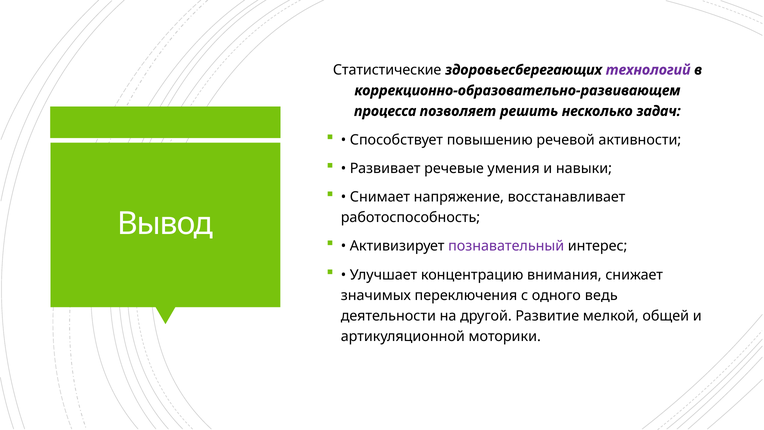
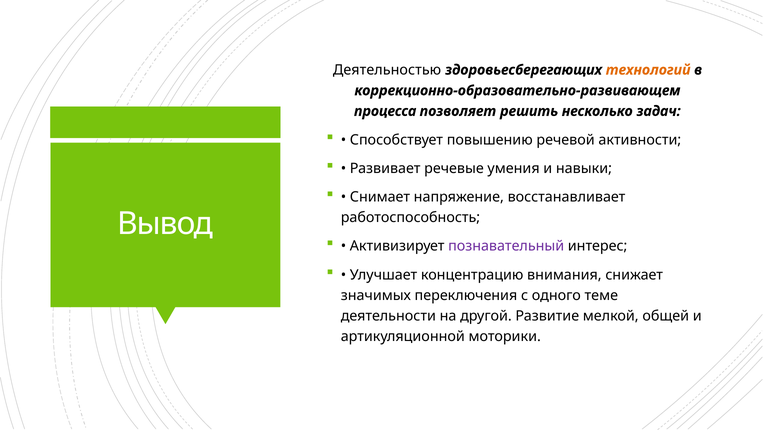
Статистические: Статистические -> Деятельностью (387, 70)
технологий colour: purple -> orange (648, 70)
ведь: ведь -> теме (601, 295)
